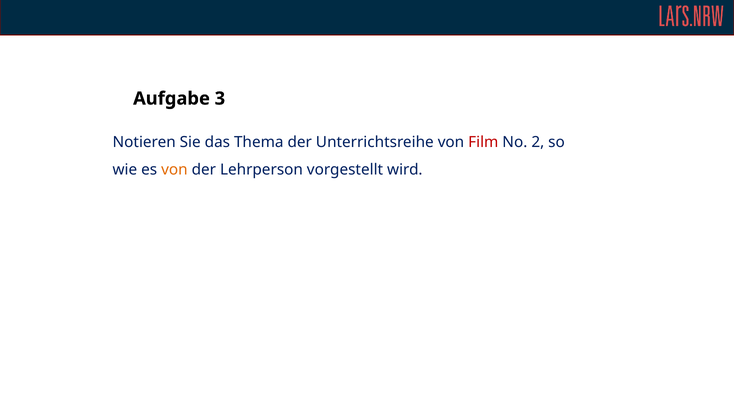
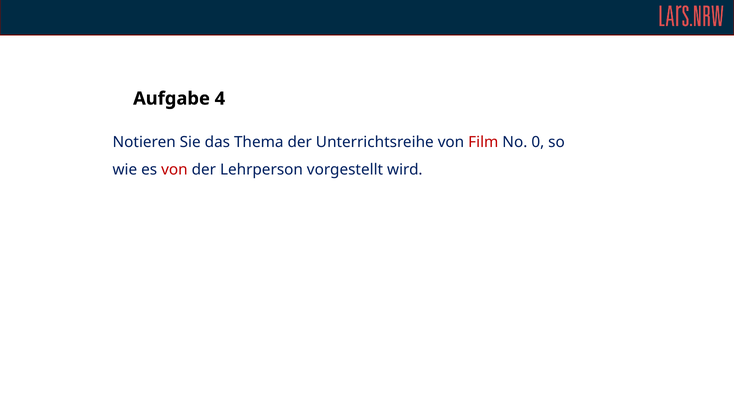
3: 3 -> 4 (220, 99)
2: 2 -> 0 (538, 142)
von colour: orange -> red (174, 170)
